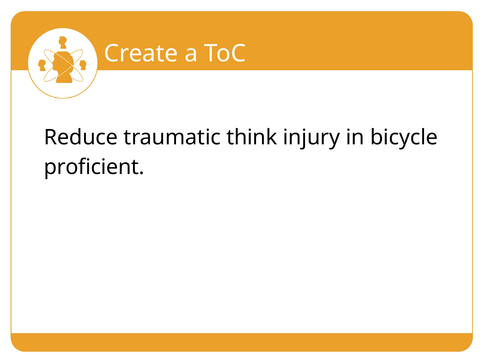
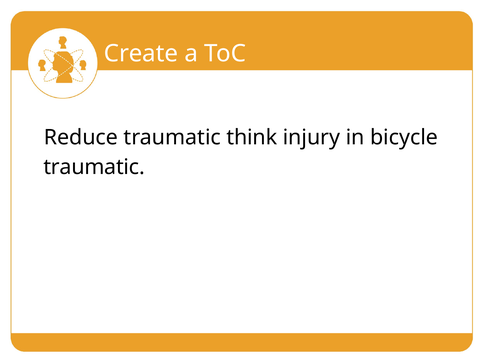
proficient: proficient -> traumatic (94, 167)
